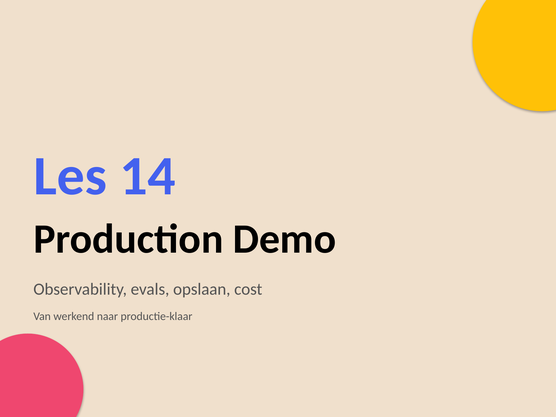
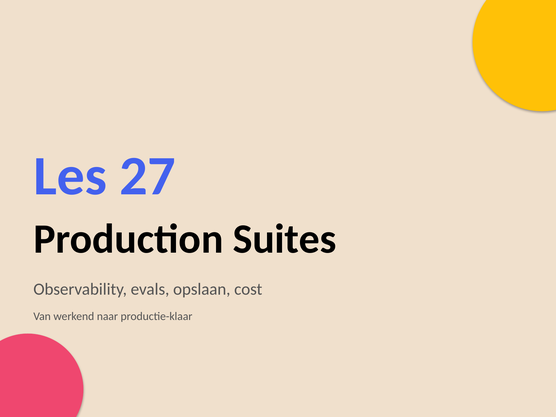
14: 14 -> 27 (148, 176)
Demo: Demo -> Suites (285, 239)
